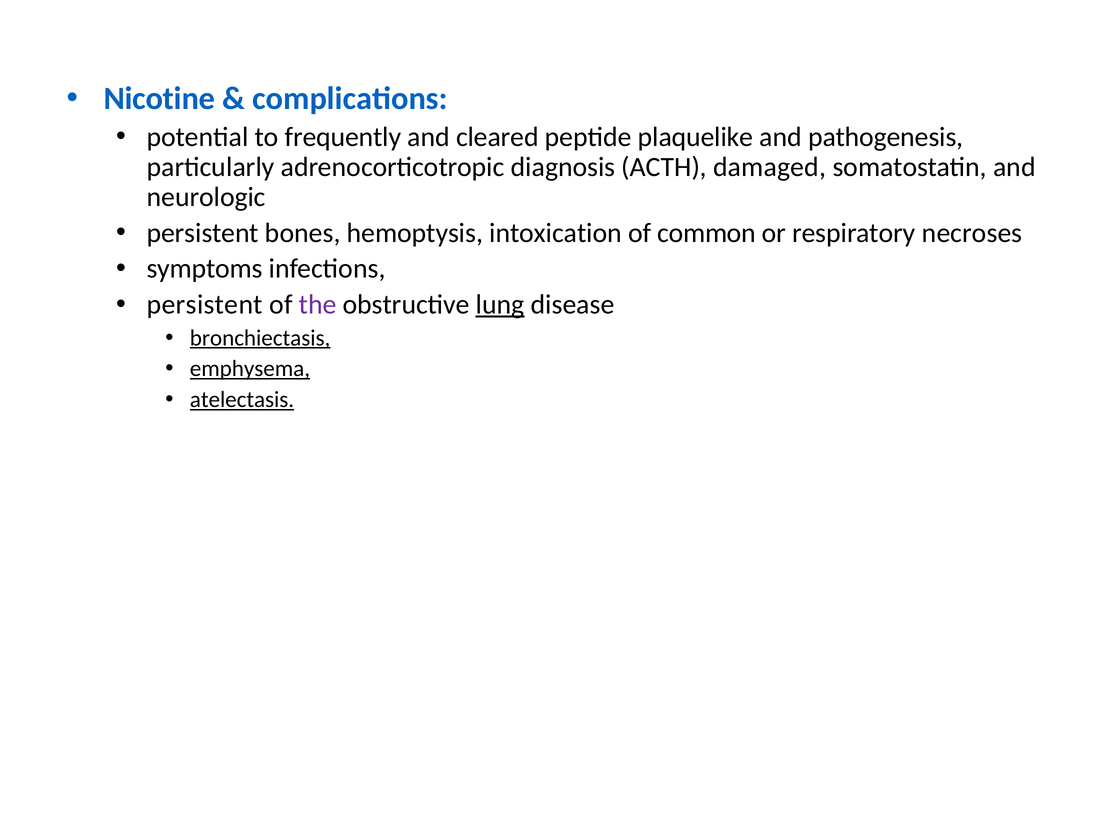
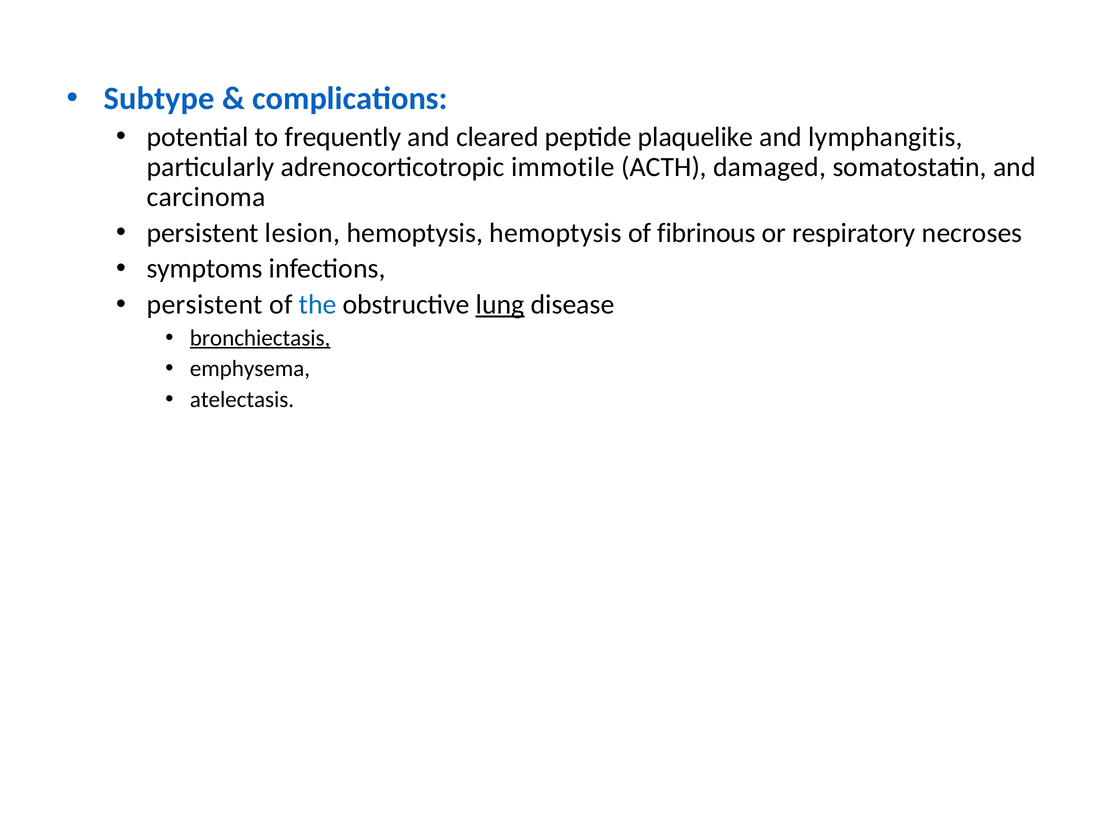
Nicotine: Nicotine -> Subtype (159, 98)
pathogenesis: pathogenesis -> lymphangitis (885, 137)
diagnosis: diagnosis -> immotile (563, 167)
neurologic: neurologic -> carcinoma (206, 197)
bones: bones -> lesion (303, 233)
hemoptysis intoxication: intoxication -> hemoptysis (555, 233)
common: common -> fibrinous (707, 233)
the colour: purple -> blue (318, 304)
emphysema underline: present -> none (250, 369)
atelectasis underline: present -> none (242, 400)
